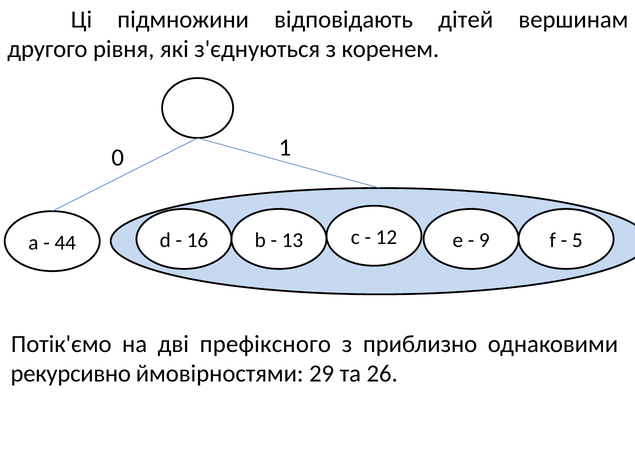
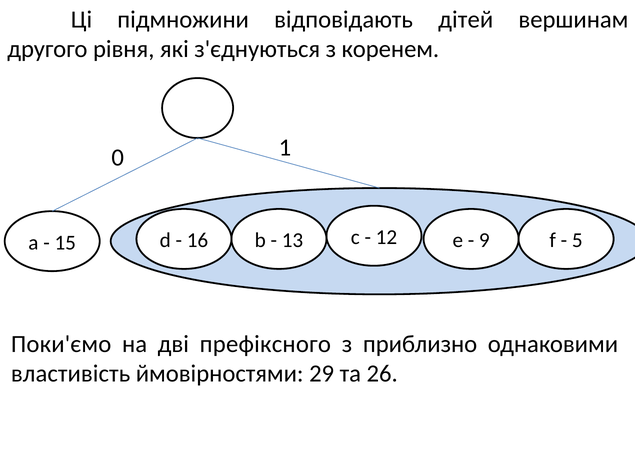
44: 44 -> 15 (65, 243)
Потік'ємо: Потік'ємо -> Поки'ємо (61, 344)
рекурсивно: рекурсивно -> властивість (71, 374)
